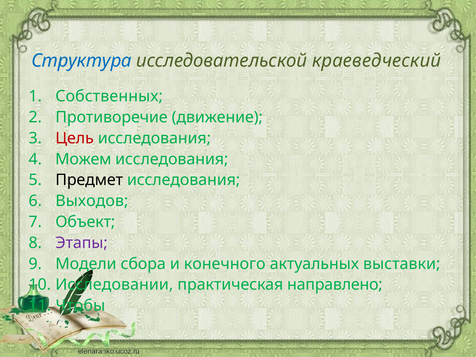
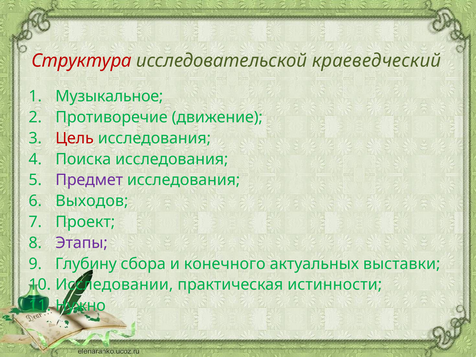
Структура colour: blue -> red (82, 61)
Собственных: Собственных -> Музыкальное (109, 96)
Можем: Можем -> Поиска (83, 159)
Предмет colour: black -> purple (89, 180)
Объект: Объект -> Проект (85, 222)
Модели: Модели -> Глубину (86, 264)
направлено: направлено -> истинности (335, 285)
Чтобы: Чтобы -> Нужно (81, 306)
